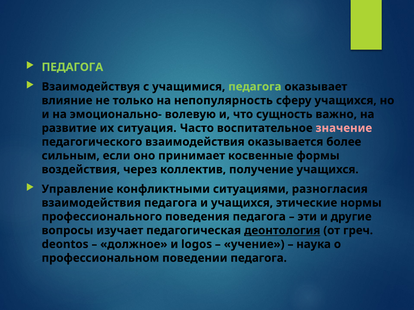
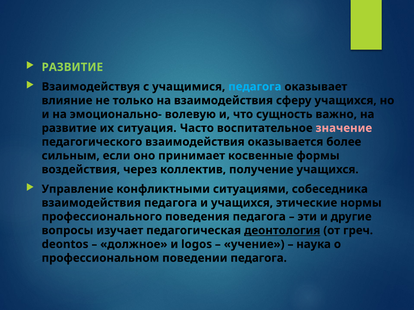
ПЕДАГОГА: ПЕДАГОГА -> РАЗВИТИЕ (72, 67)
педагога colour: light green -> light blue (255, 87)
на непопулярность: непопулярность -> взаимодействия (223, 101)
разногласия: разногласия -> собеседника (330, 189)
